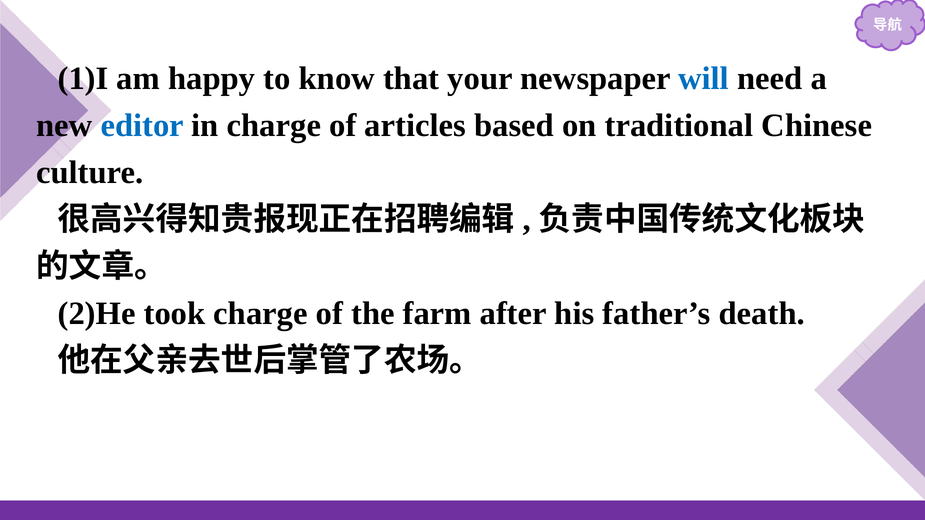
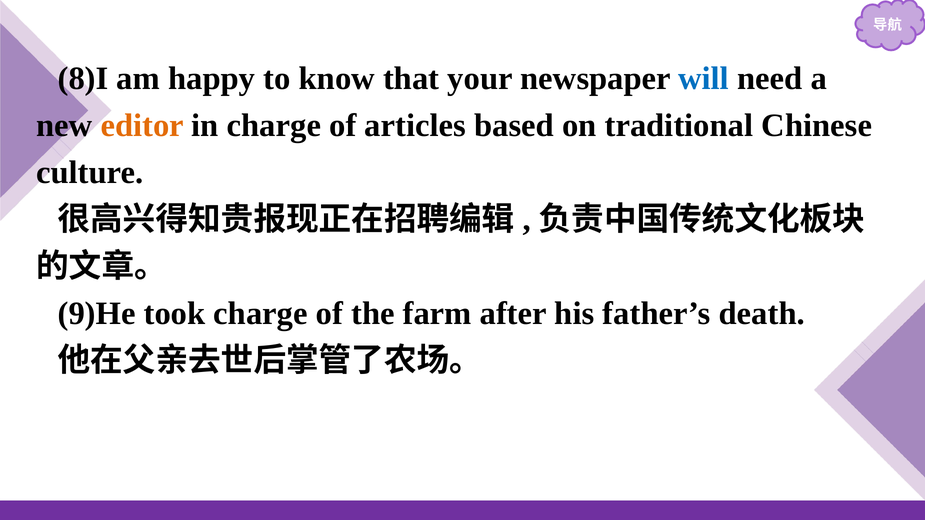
1)I: 1)I -> 8)I (83, 78)
editor colour: blue -> orange (142, 125)
2)He: 2)He -> 9)He (97, 313)
